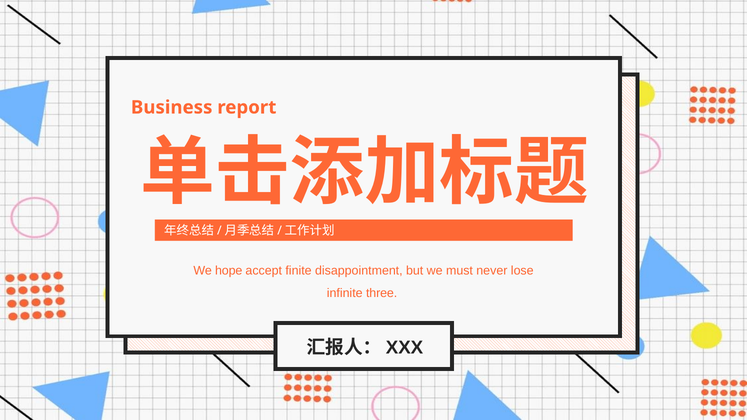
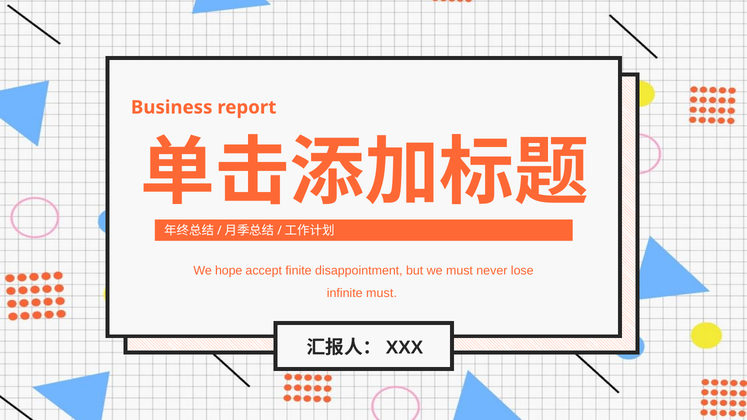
infinite three: three -> must (382, 293)
